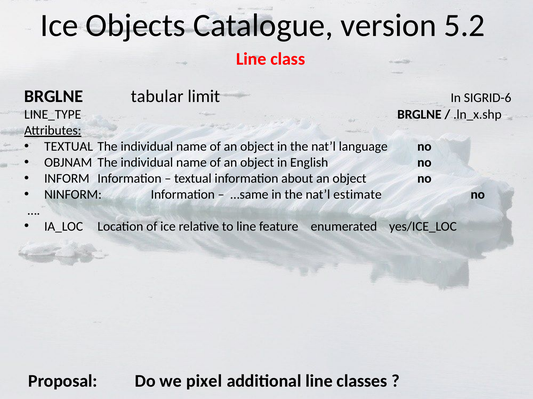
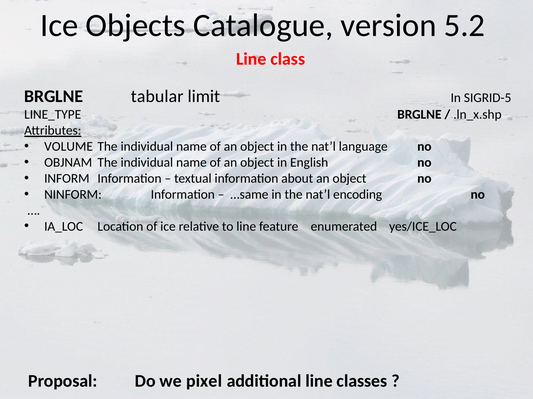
SIGRID-6: SIGRID-6 -> SIGRID-5 (488, 98)
TEXTUAL: TEXTUAL -> VOLUME (69, 147)
estimate: estimate -> encoding (358, 195)
